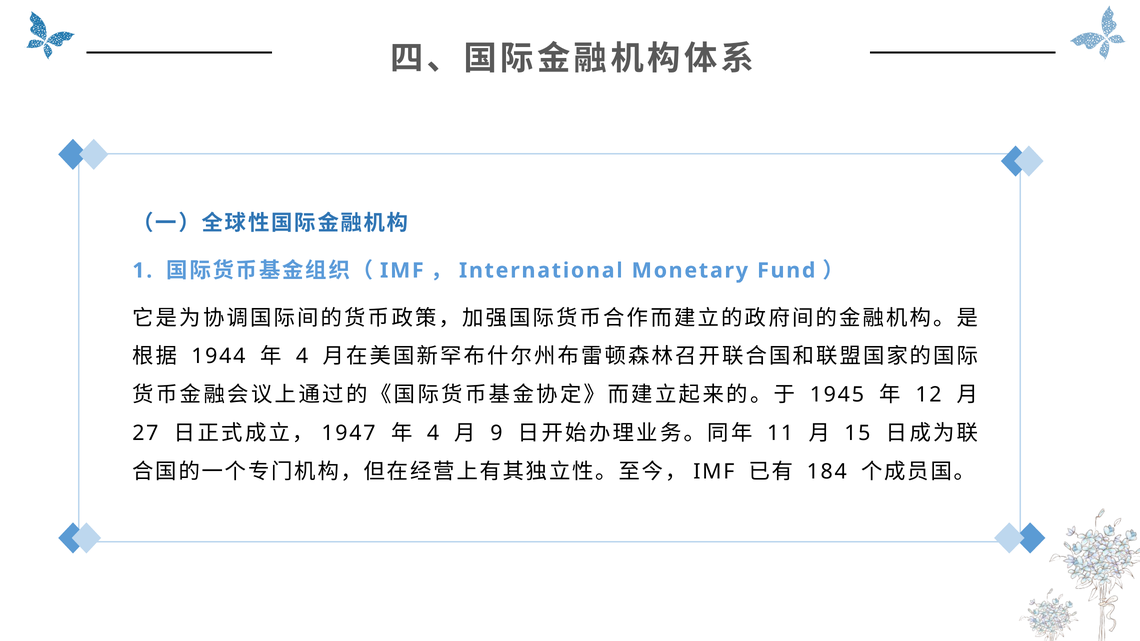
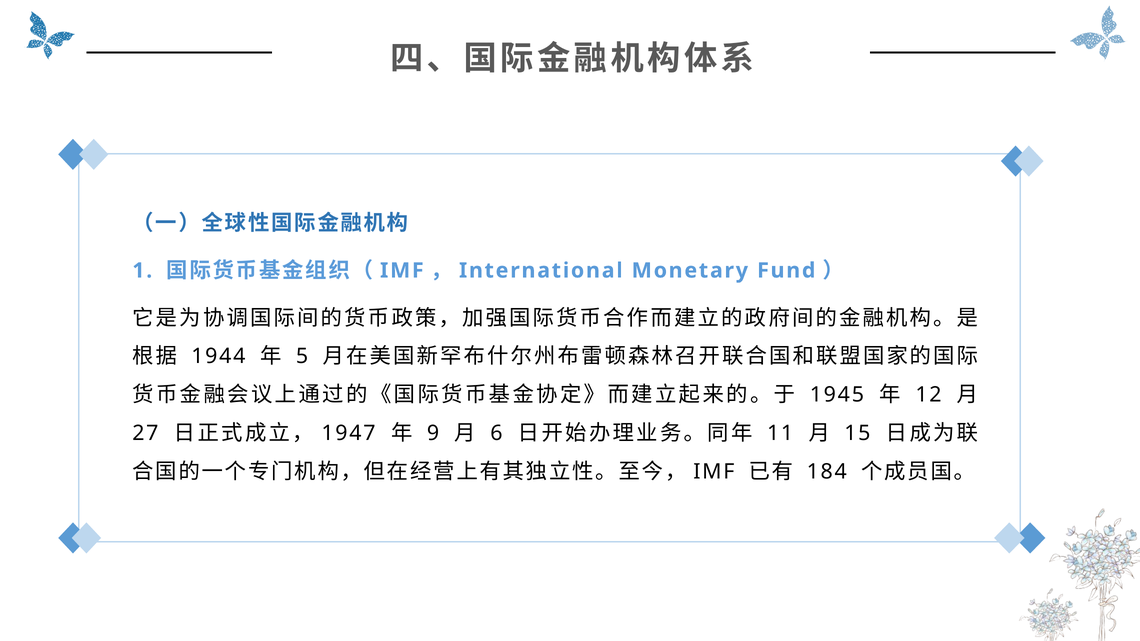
4: 4 -> 5 (302, 357)
4: 4 -> 9 (433, 434)
9: 9 -> 6 (496, 434)
